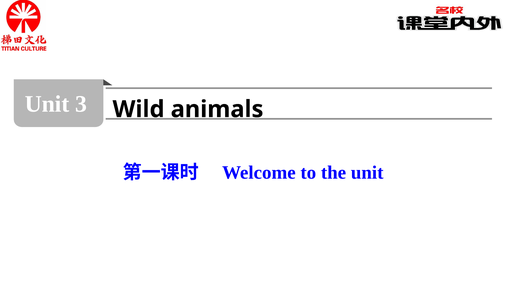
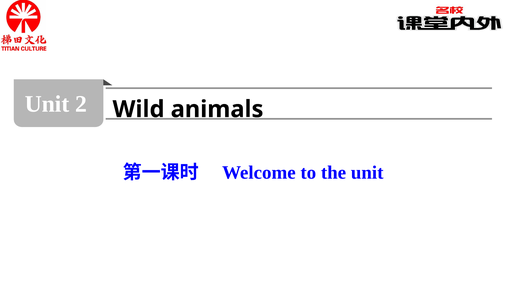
3: 3 -> 2 (81, 104)
